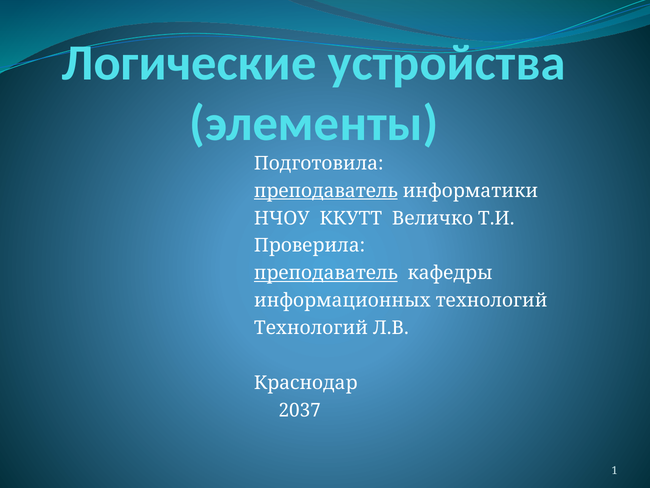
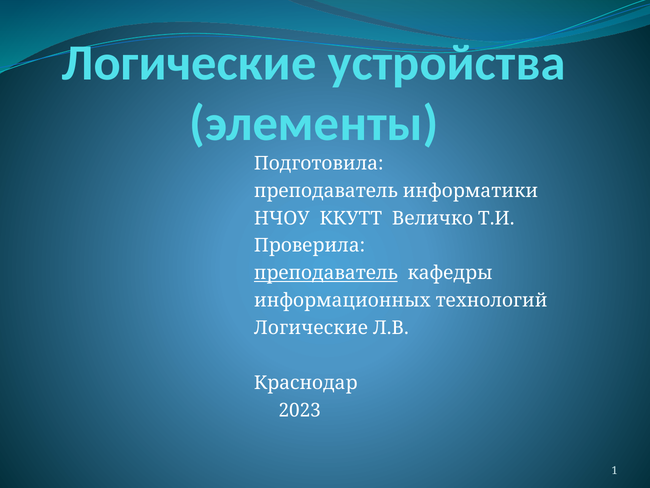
преподаватель underline: present -> none (326, 191)
Технологий: Технологий -> Логические (311, 328)
2037: 2037 -> 2023 (300, 410)
